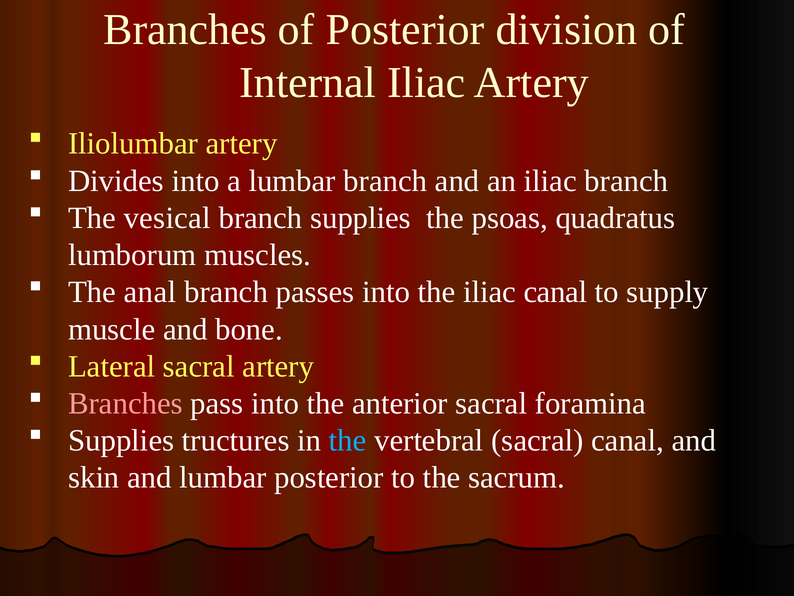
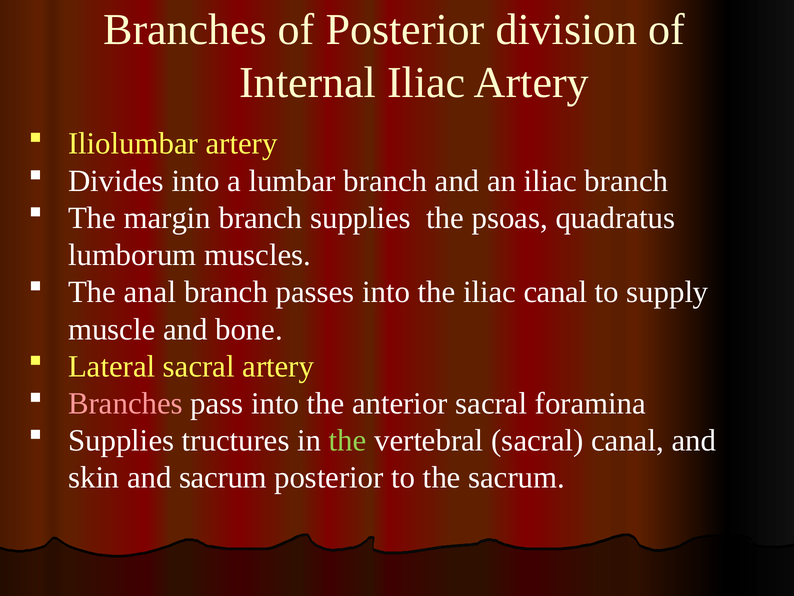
vesical: vesical -> margin (167, 218)
the colour: light blue -> light green (348, 440)
and lumbar: lumbar -> sacrum (223, 477)
